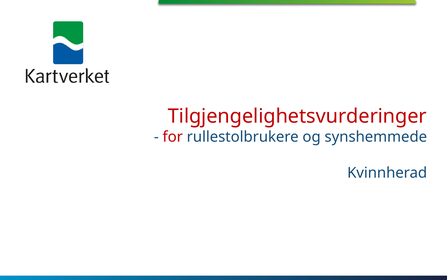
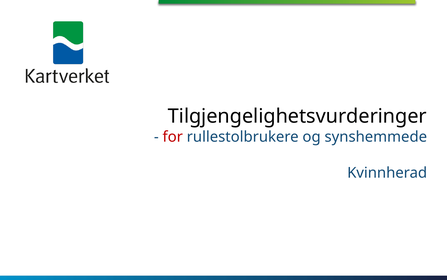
Tilgjengelighetsvurderinger colour: red -> black (297, 116)
